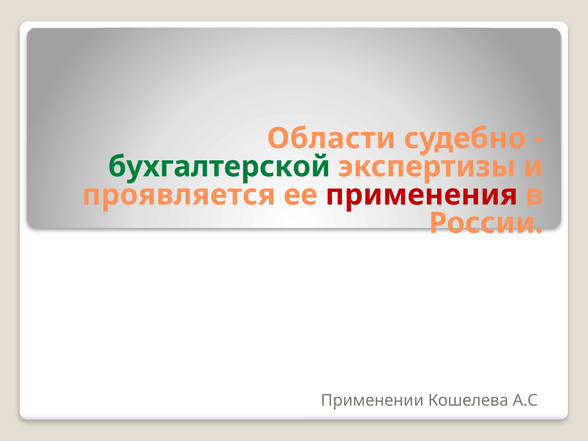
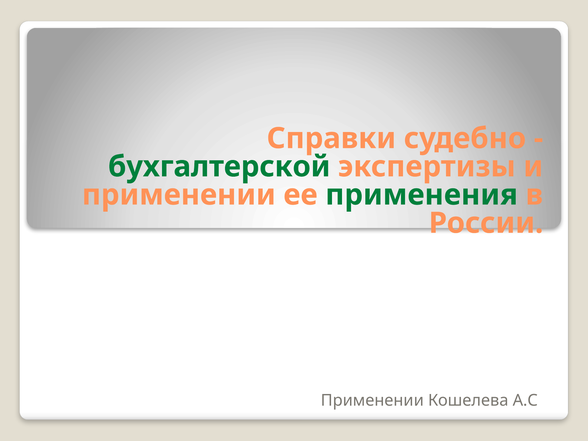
Области: Области -> Справки (331, 138)
проявляется: проявляется -> применении (179, 195)
применения colour: red -> green (422, 195)
